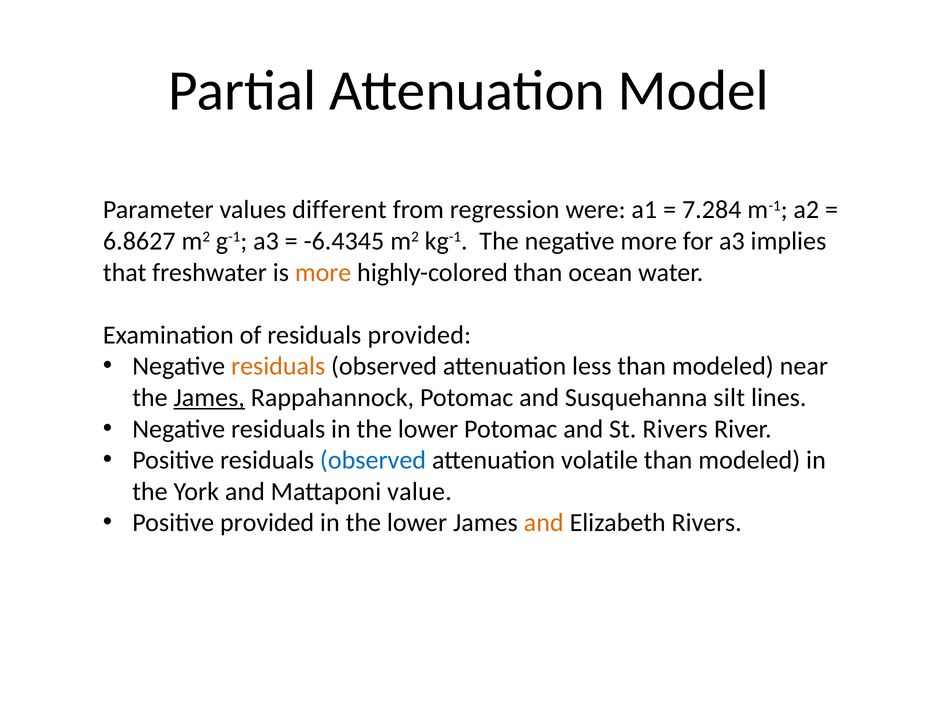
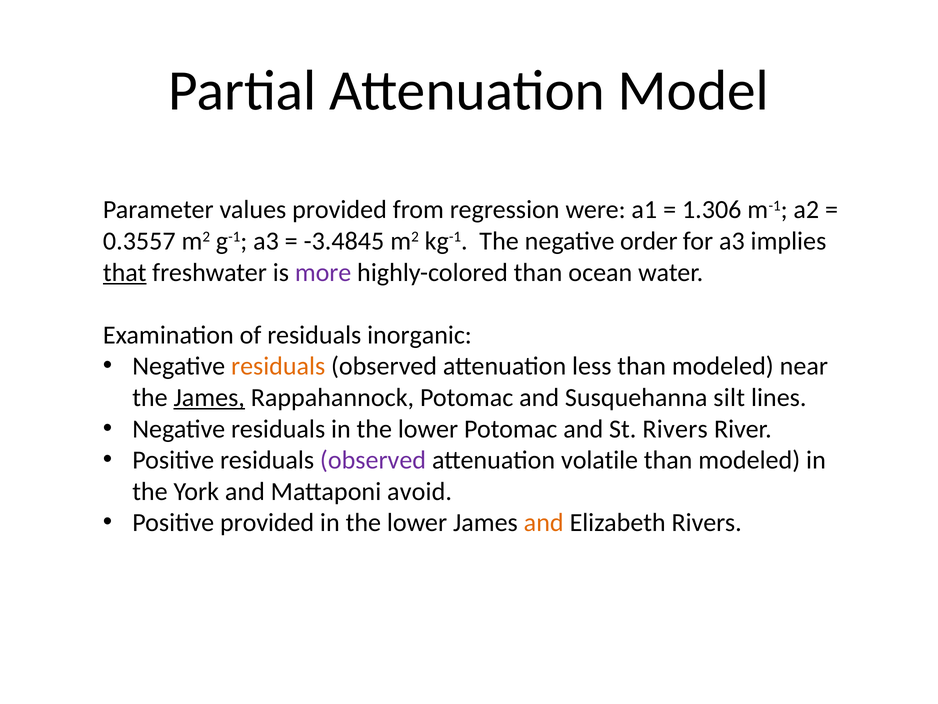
values different: different -> provided (340, 210)
7.284: 7.284 -> 1.306 (712, 210)
6.8627: 6.8627 -> 0.3557 (139, 241)
-6.4345: -6.4345 -> -3.4845 (344, 241)
negative more: more -> order (649, 241)
that underline: none -> present (125, 272)
more colour: orange -> purple (323, 272)
residuals provided: provided -> inorganic (419, 335)
observed colour: blue -> purple (373, 460)
value: value -> avoid (420, 491)
